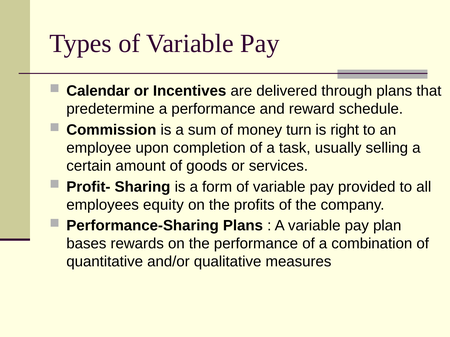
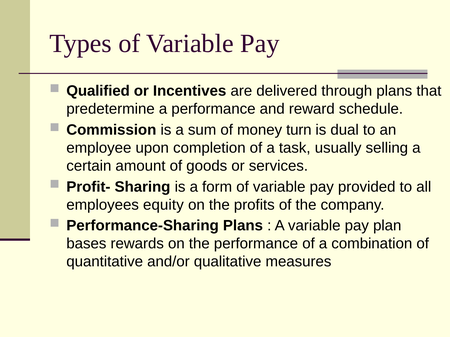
Calendar: Calendar -> Qualified (98, 91)
right: right -> dual (345, 130)
